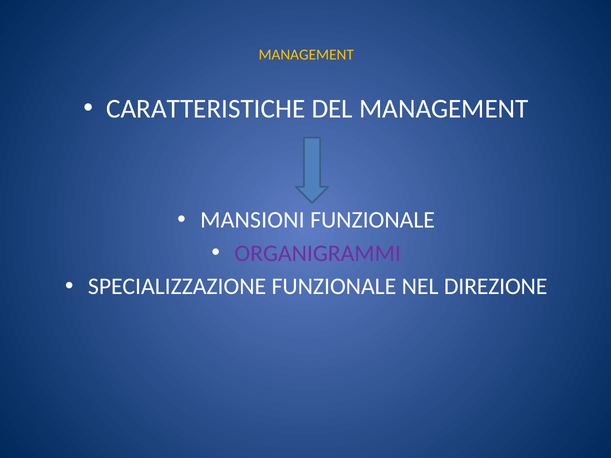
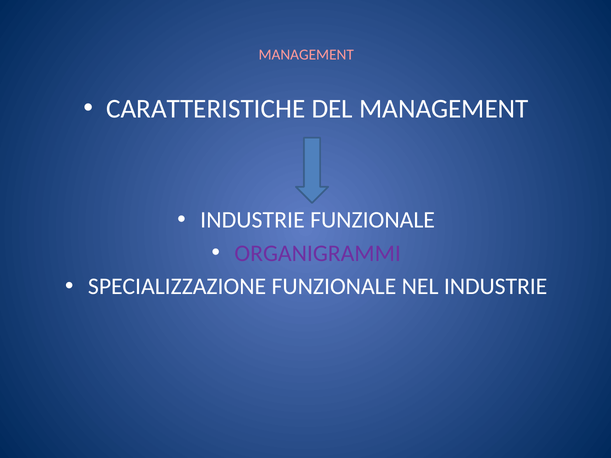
MANAGEMENT colour: yellow -> pink (306, 55)
MANSIONI: MANSIONI -> INDUSTRIE (252, 220)
NEL DIREZIONE: DIREZIONE -> INDUSTRIE (496, 287)
